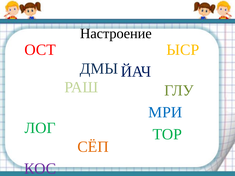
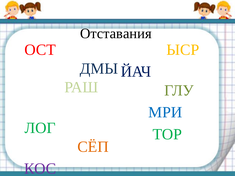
Настроение: Настроение -> Отставания (116, 33)
